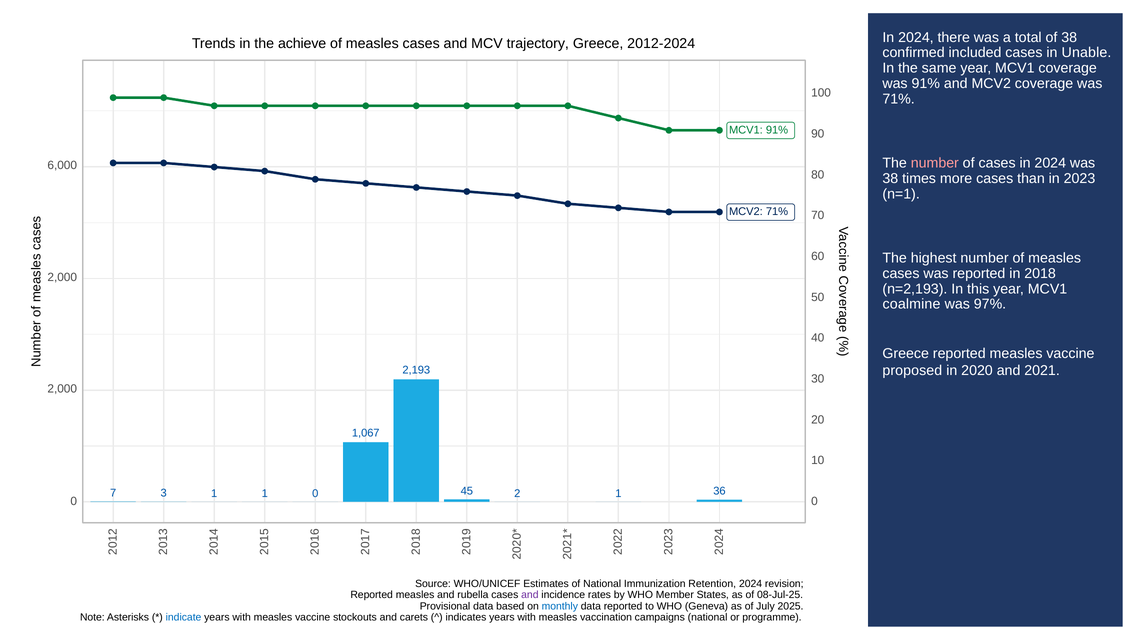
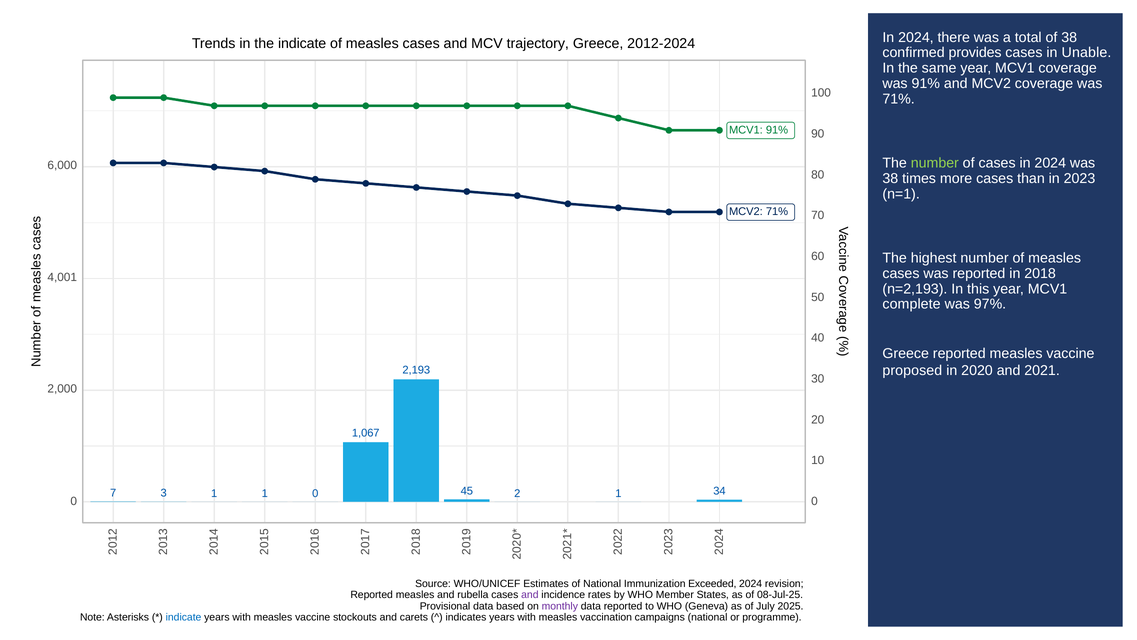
the achieve: achieve -> indicate (302, 44)
included: included -> provides (975, 53)
number colour: pink -> light green (935, 163)
2,000: 2,000 -> 4,001 (62, 277)
coalmine: coalmine -> complete (912, 304)
36: 36 -> 34 (719, 491)
Retention: Retention -> Exceeded (712, 583)
monthly colour: blue -> purple (560, 606)
